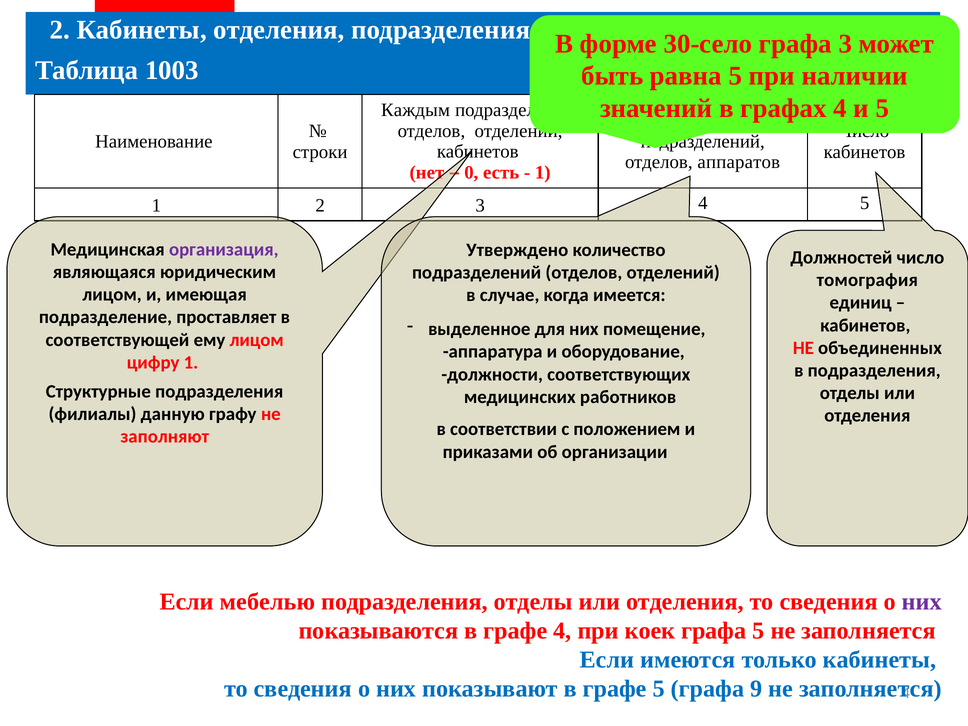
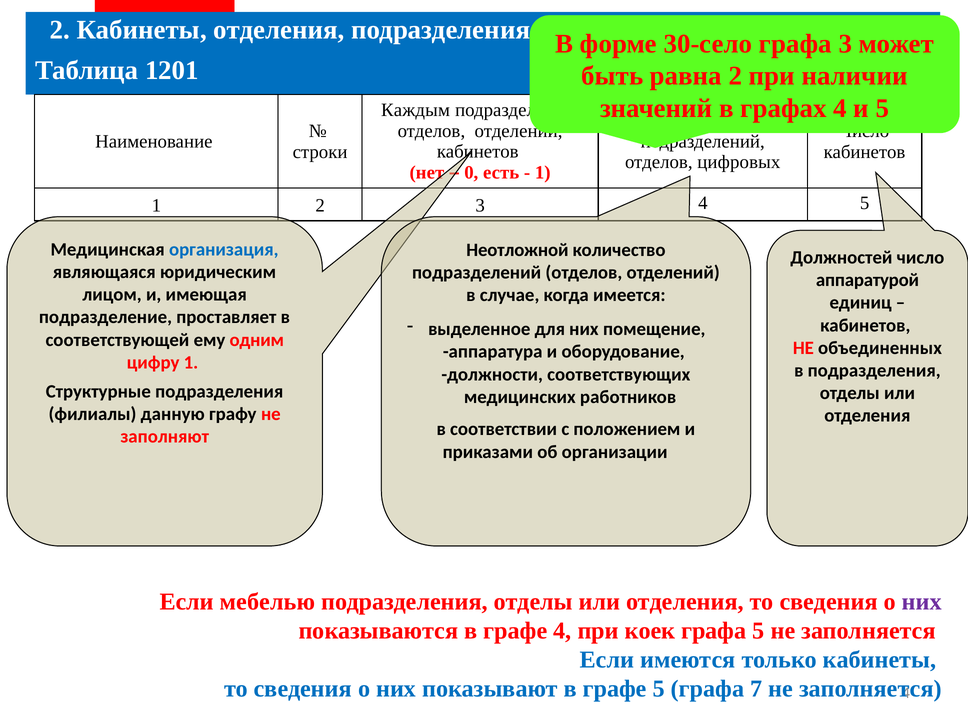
1003: 1003 -> 1201 (172, 71)
равна 5: 5 -> 2 (735, 76)
аппаратов: аппаратов -> цифровых (739, 162)
организация colour: purple -> blue (224, 249)
Утверждено: Утверждено -> Неотложной (517, 250)
томография: томография -> аппаратурой (867, 280)
ему лицом: лицом -> одним (257, 340)
9: 9 -> 7 (756, 689)
